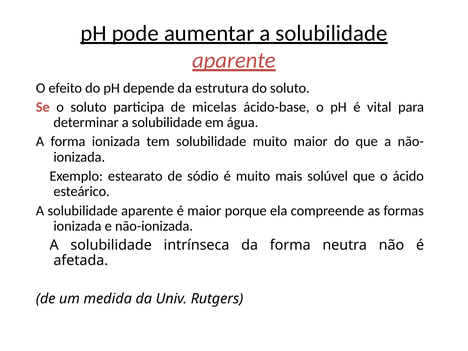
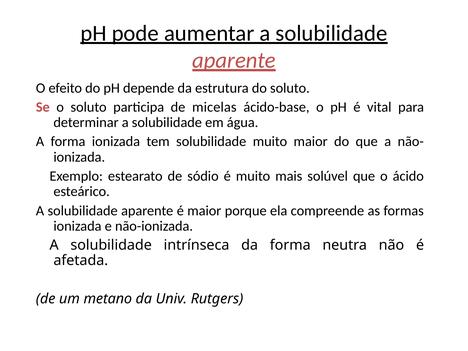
medida: medida -> metano (108, 299)
